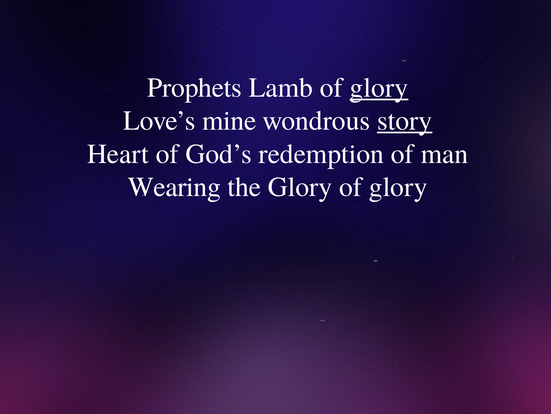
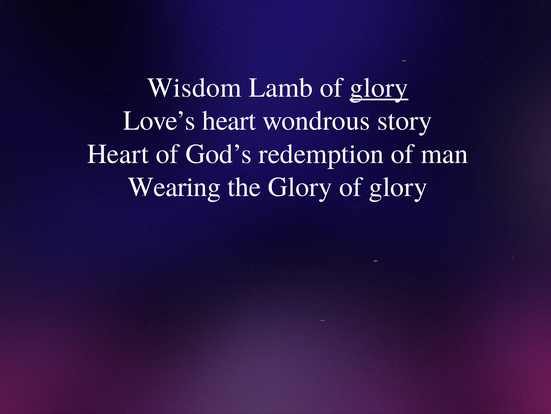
Prophets: Prophets -> Wisdom (194, 88)
Love’s mine: mine -> heart (229, 121)
story underline: present -> none (405, 121)
